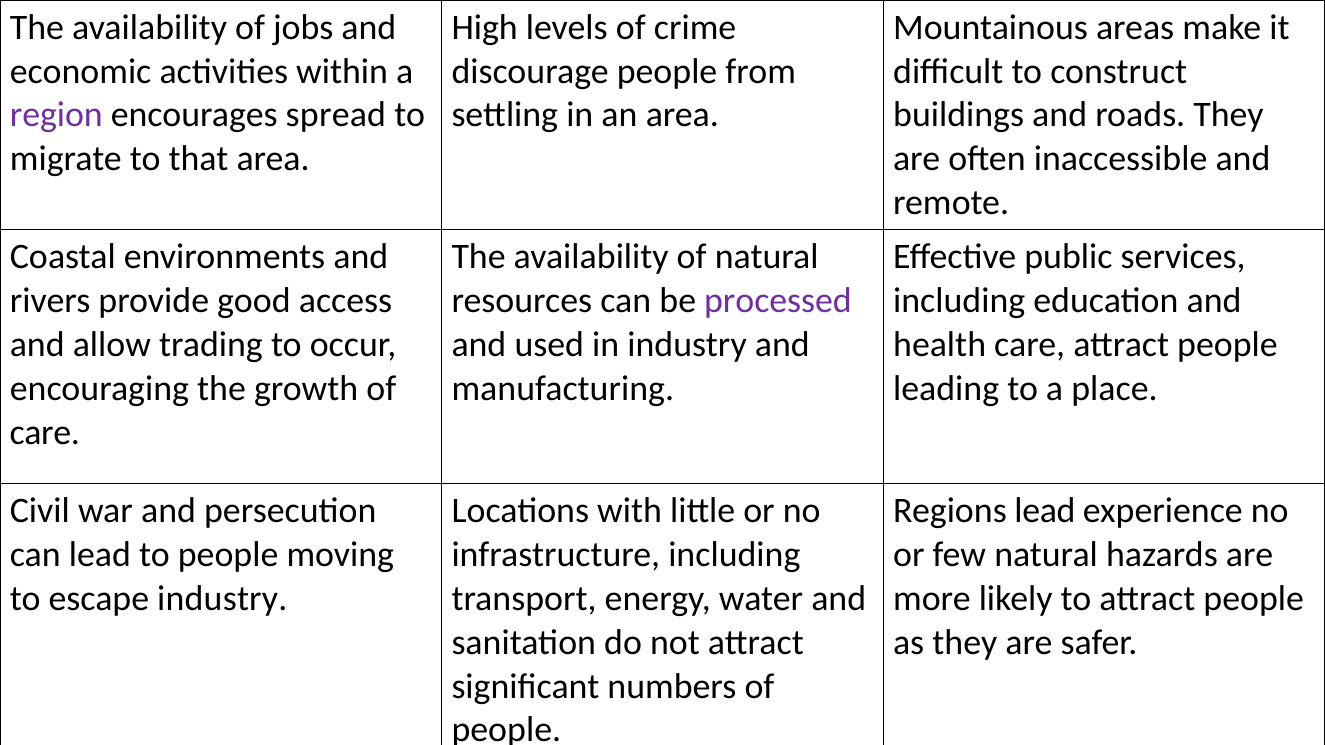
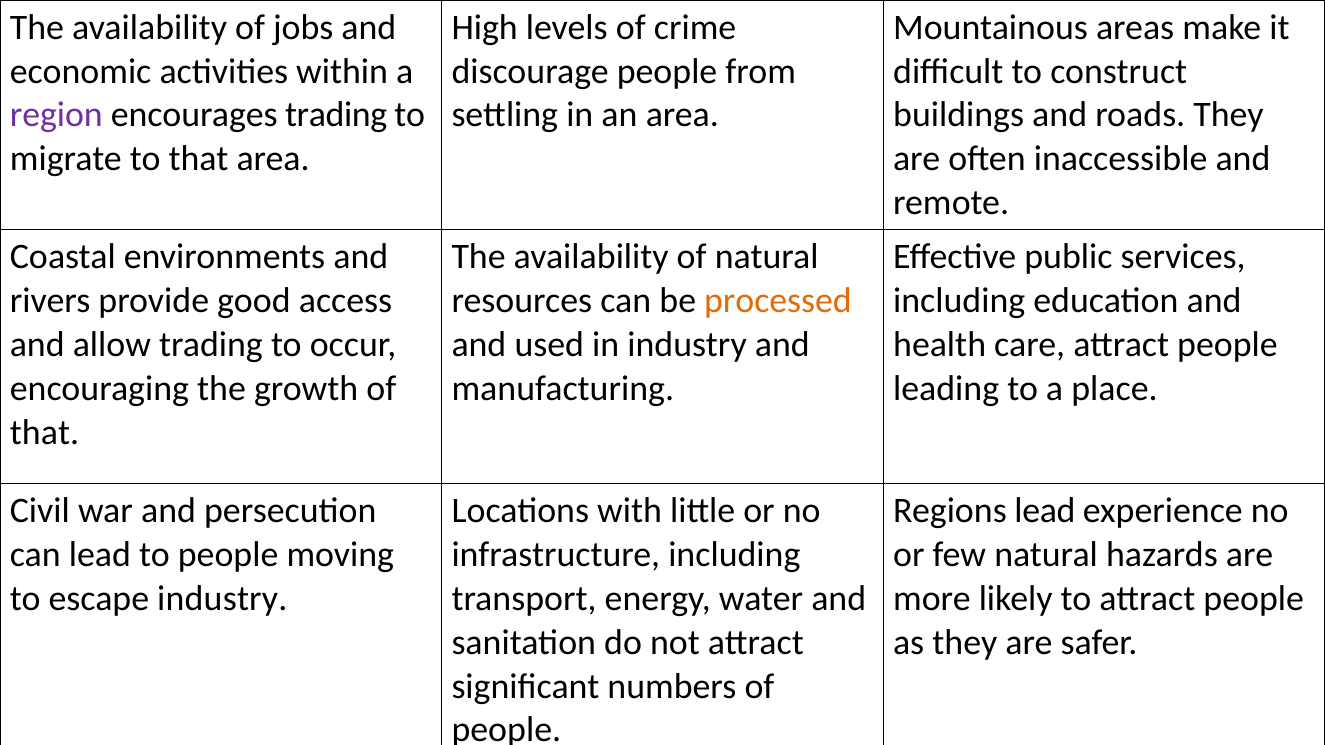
encourages spread: spread -> trading (336, 115)
processed colour: purple -> orange (778, 301)
care: care -> that (45, 432)
